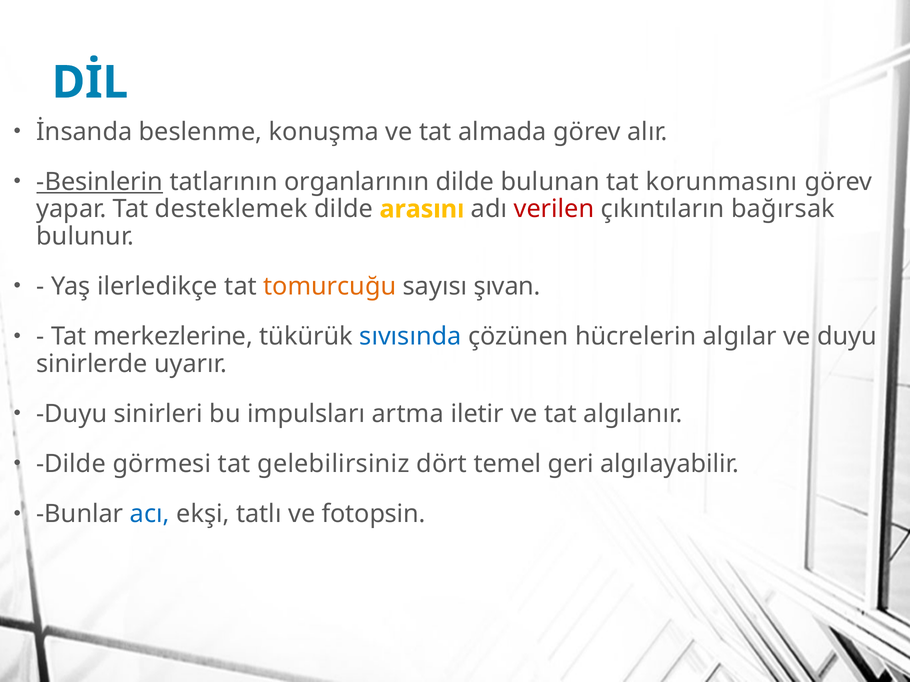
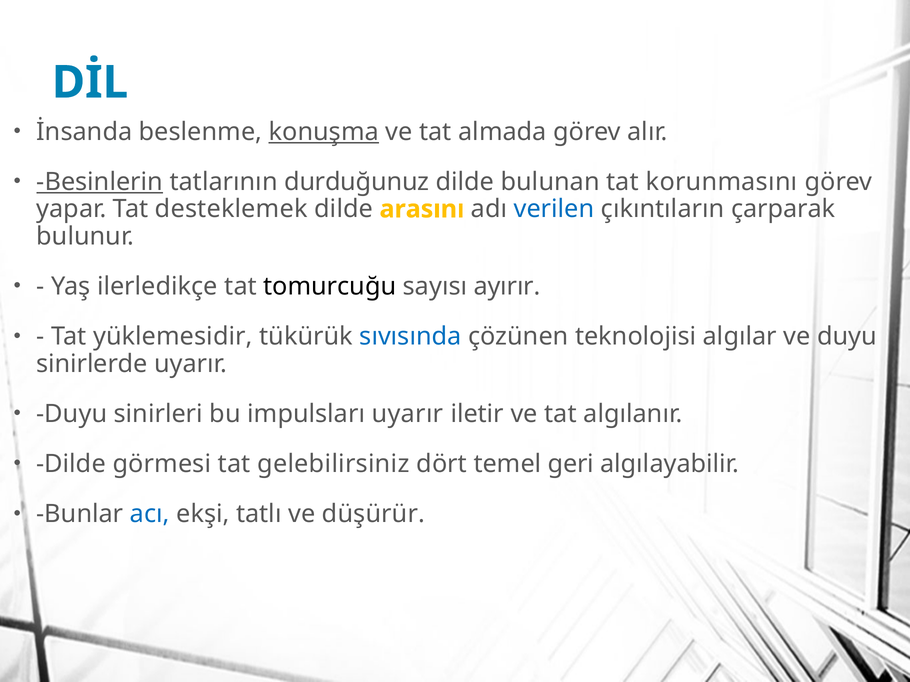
konuşma underline: none -> present (324, 132)
organlarının: organlarının -> durduğunuz (357, 182)
verilen colour: red -> blue (554, 209)
bağırsak: bağırsak -> çarparak (783, 209)
tomurcuğu colour: orange -> black (330, 287)
şıvan: şıvan -> ayırır (507, 287)
merkezlerine: merkezlerine -> yüklemesidir (173, 337)
hücrelerin: hücrelerin -> teknolojisi (636, 337)
impulsları artma: artma -> uyarır (408, 414)
fotopsin: fotopsin -> düşürür (373, 514)
